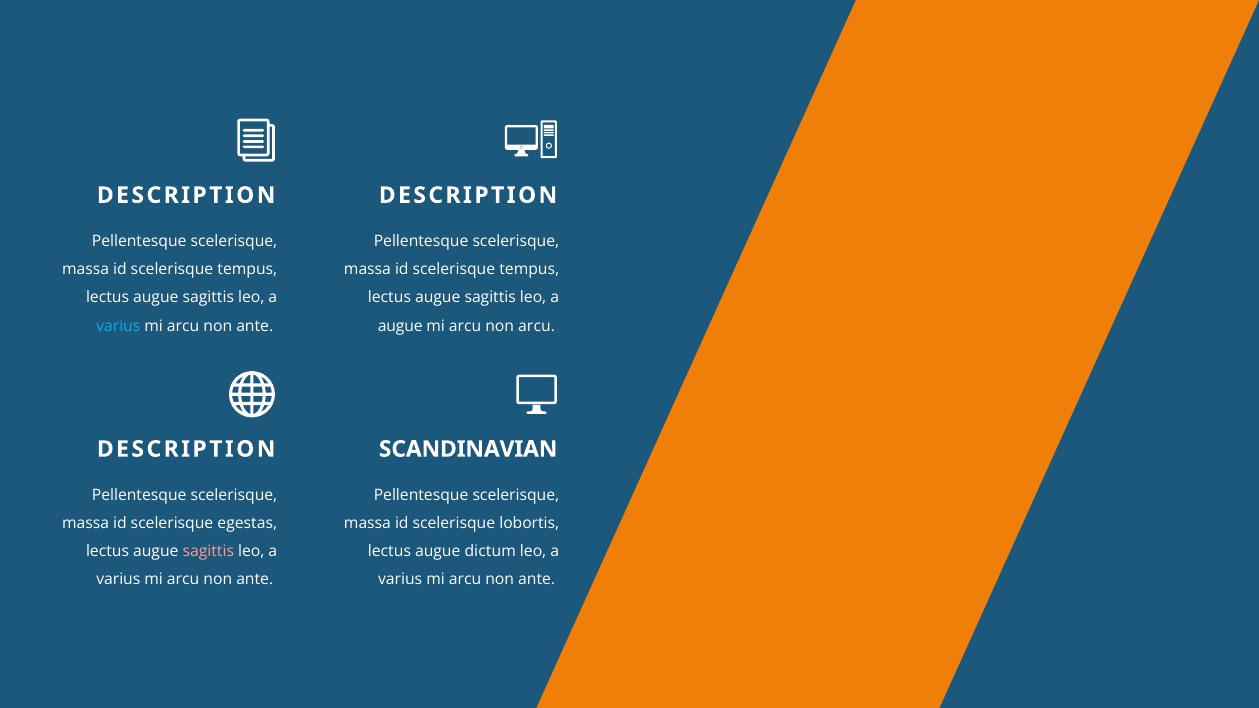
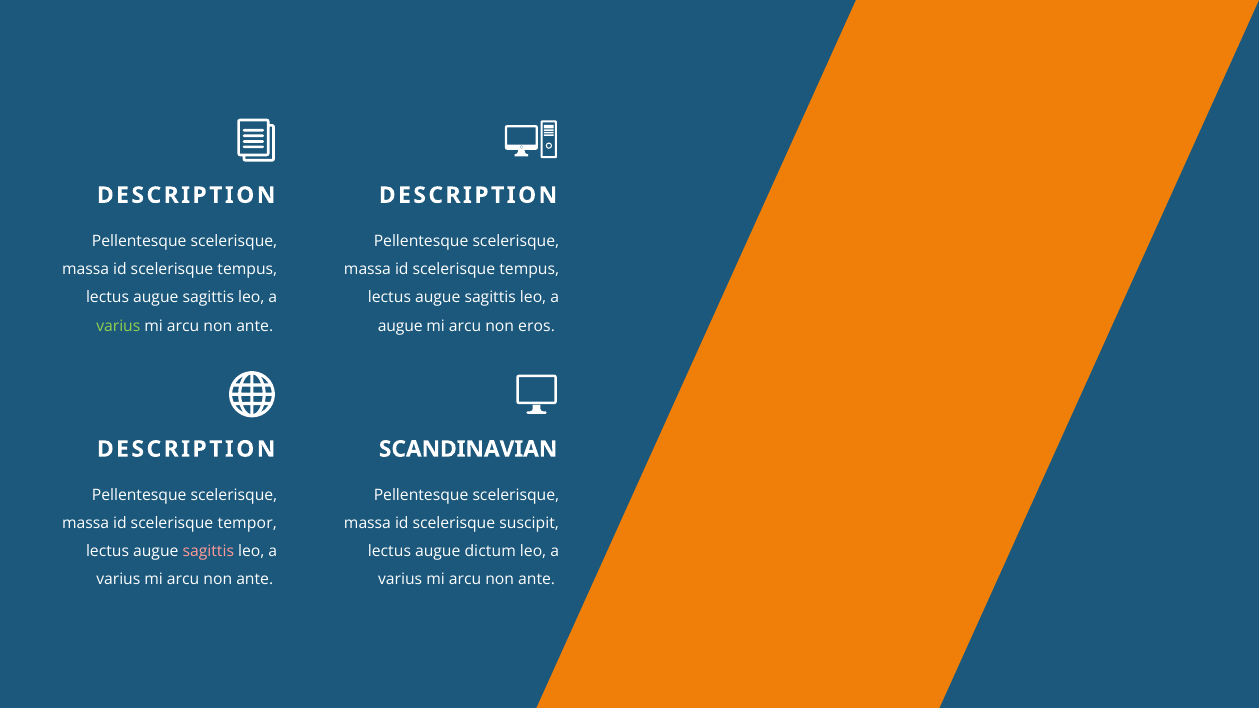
varius colour: light blue -> light green (118, 326)
non arcu: arcu -> eros (537, 326)
egestas: egestas -> tempor (247, 523)
lobortis: lobortis -> suscipit (529, 523)
